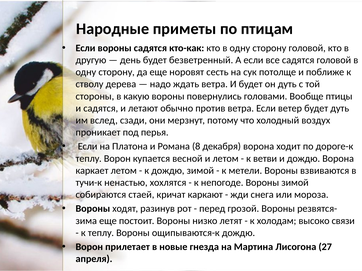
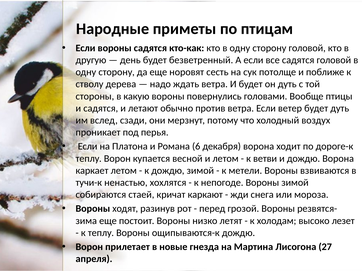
8: 8 -> 6 (196, 147)
связи: связи -> лезет (343, 221)
